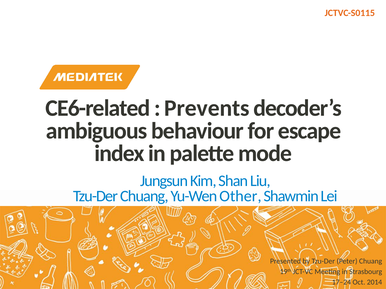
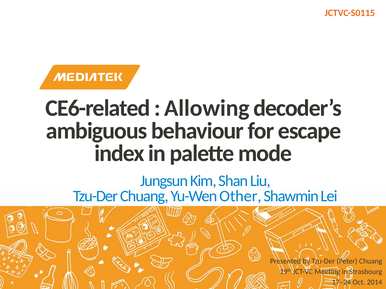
Prevents: Prevents -> Allowing (207, 108)
